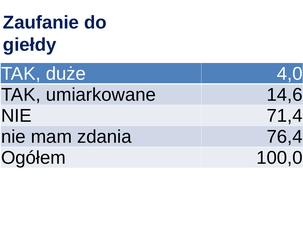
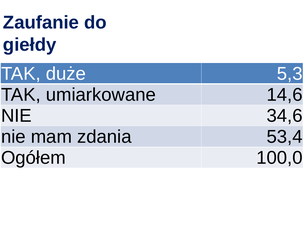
4,0: 4,0 -> 5,3 (290, 74)
71,4: 71,4 -> 34,6 (285, 116)
76,4: 76,4 -> 53,4 (285, 137)
